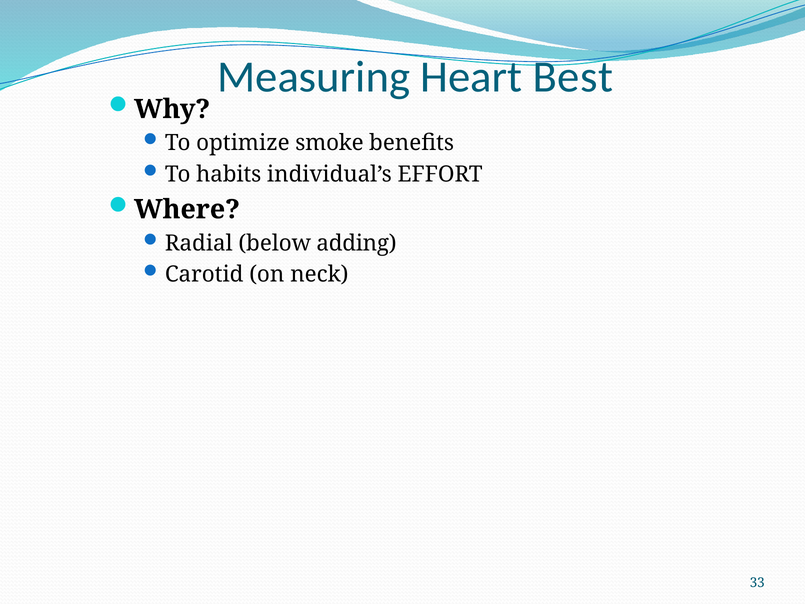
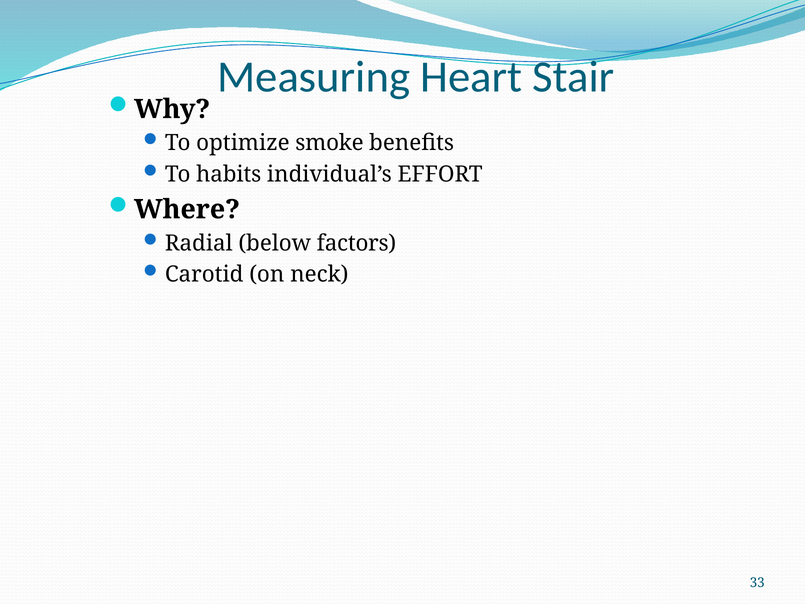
Best: Best -> Stair (573, 77)
adding: adding -> factors (356, 243)
